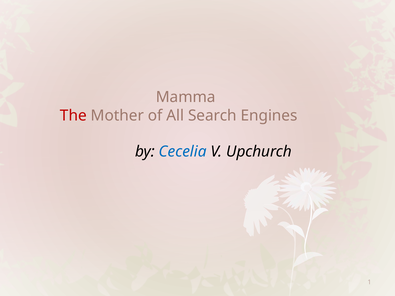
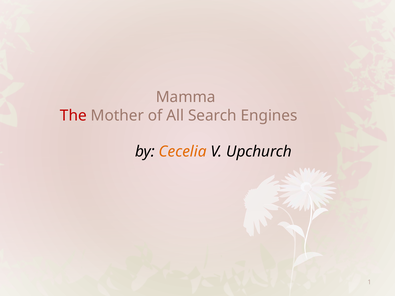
Cecelia colour: blue -> orange (183, 152)
